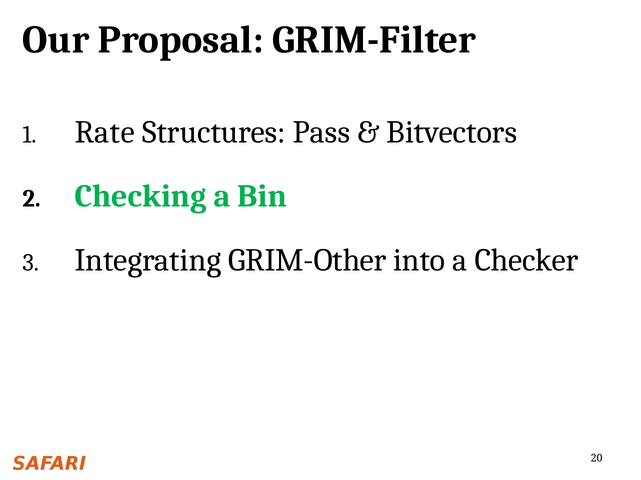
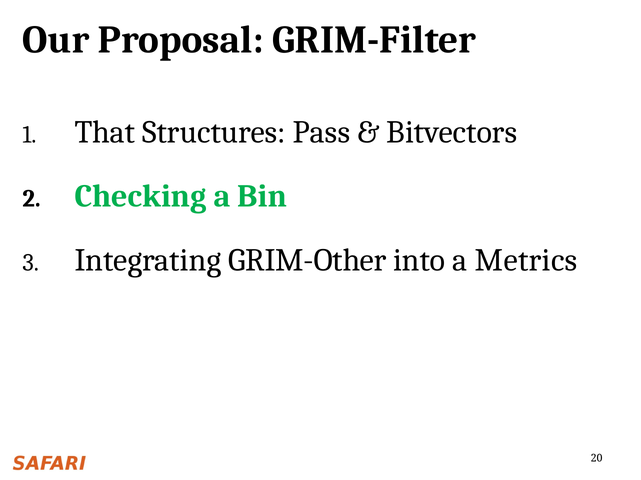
Rate: Rate -> That (105, 132)
Checker: Checker -> Metrics (526, 261)
